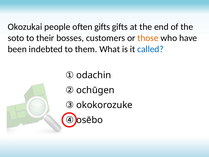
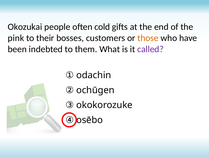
often gifts: gifts -> cold (102, 27)
soto: soto -> pink (16, 38)
called colour: blue -> purple (150, 49)
